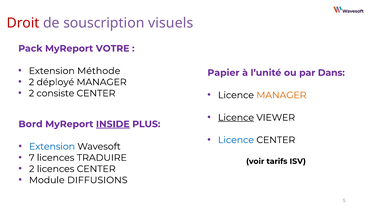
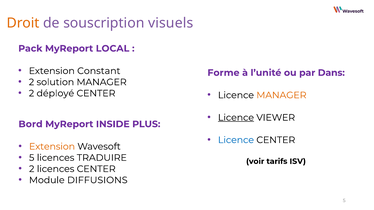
Droit colour: red -> orange (23, 23)
VOTRE: VOTRE -> LOCAL (113, 49)
Méthode: Méthode -> Constant (99, 71)
Papier: Papier -> Forme (223, 73)
déployé: déployé -> solution (55, 82)
consiste: consiste -> déployé (55, 93)
INSIDE underline: present -> none (113, 124)
Extension colour: blue -> orange (52, 147)
7: 7 -> 5 (32, 158)
